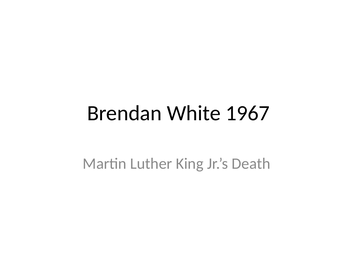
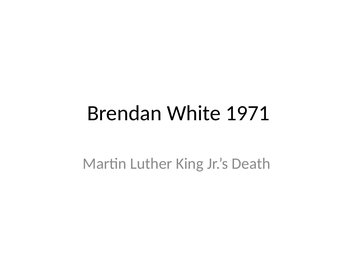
1967: 1967 -> 1971 (248, 113)
